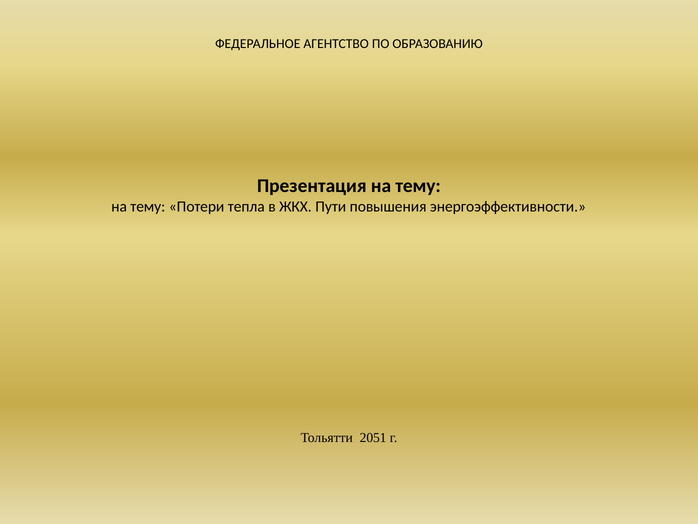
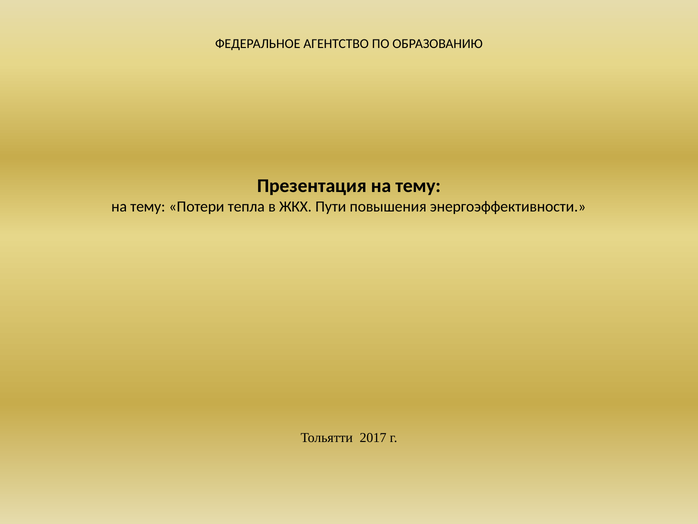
2051: 2051 -> 2017 (373, 437)
